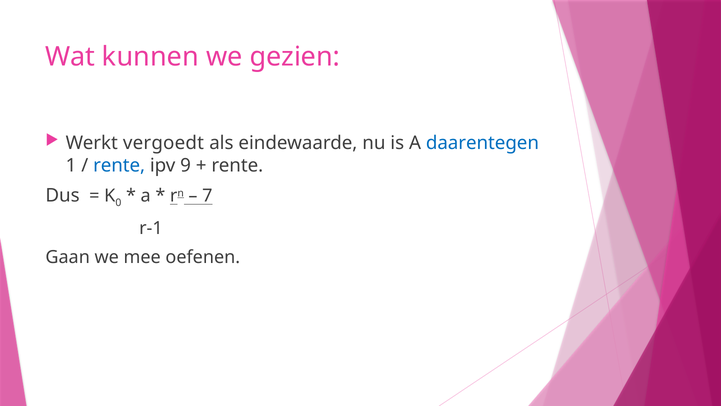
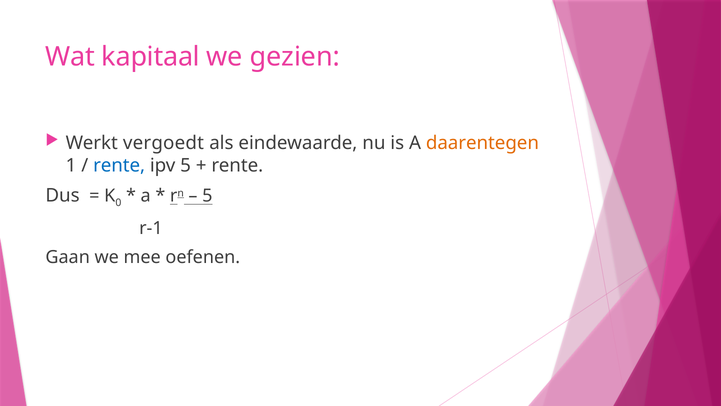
kunnen: kunnen -> kapitaal (151, 57)
daarentegen colour: blue -> orange (482, 143)
ipv 9: 9 -> 5 (186, 166)
7: 7 -> 5 (207, 196)
